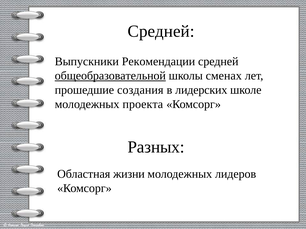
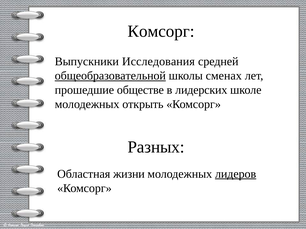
Средней: Средней -> Комсорг (161, 31)
Рекомендации: Рекомендации -> Исследования (158, 62)
создания: создания -> обществе (140, 90)
проекта: проекта -> открыть (143, 104)
лидеров underline: none -> present (236, 174)
